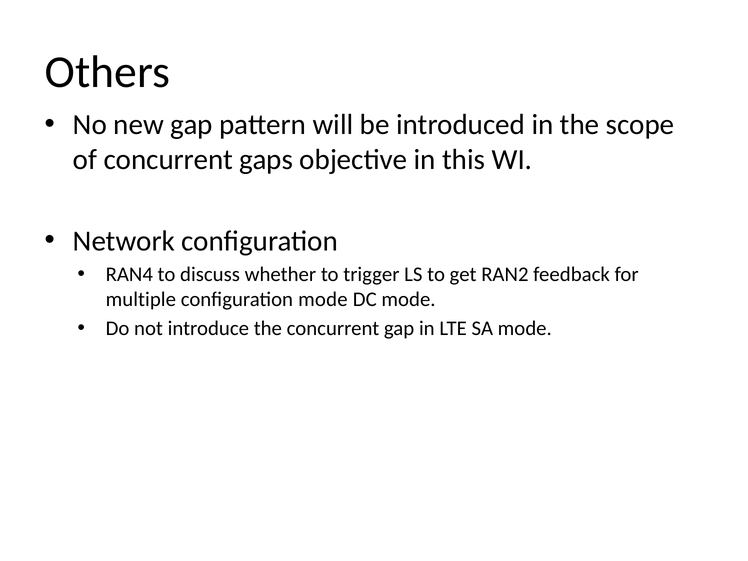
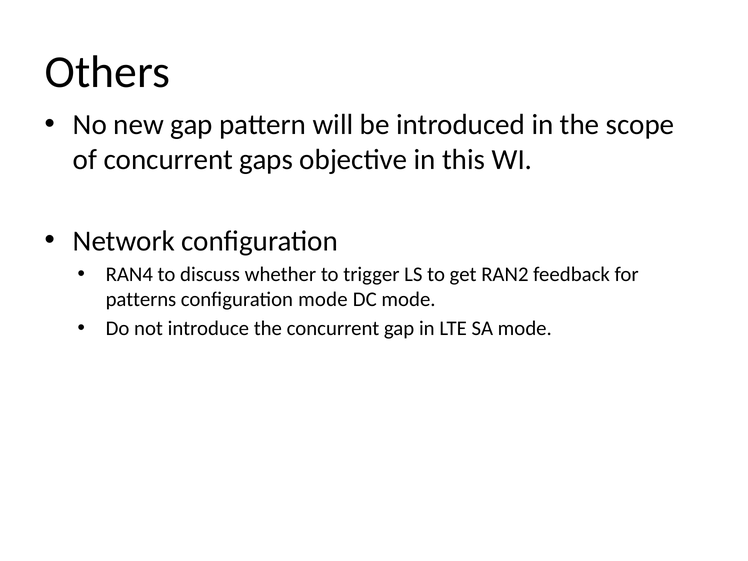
multiple: multiple -> patterns (141, 299)
